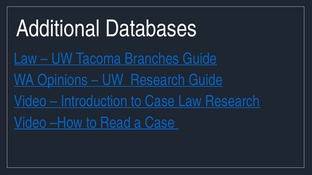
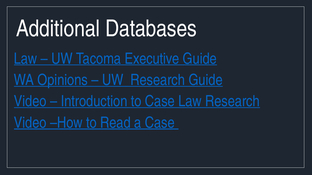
Branches: Branches -> Executive (152, 59)
